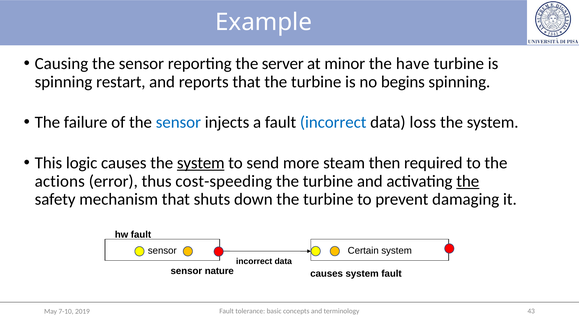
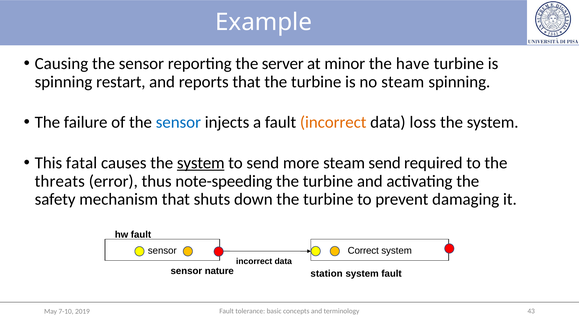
no begins: begins -> steam (403, 82)
incorrect colour: blue -> orange (333, 122)
logic: logic -> fatal (82, 163)
steam then: then -> send (385, 163)
actions: actions -> threats (60, 181)
cost-speeding: cost-speeding -> note-speeding (224, 181)
the underline: present -> none (468, 181)
Certain: Certain -> Correct (363, 250)
causes: causes -> station (327, 273)
